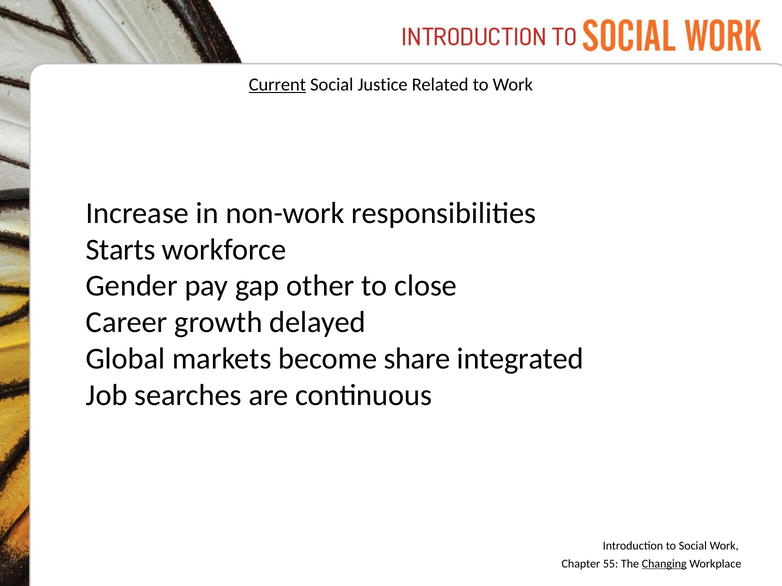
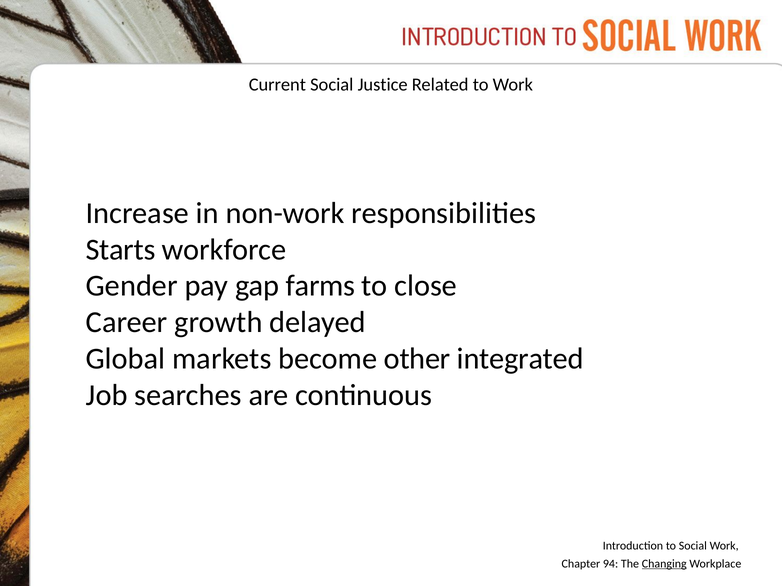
Current underline: present -> none (277, 85)
other: other -> farms (321, 286)
share: share -> other (417, 359)
55: 55 -> 94 (611, 564)
